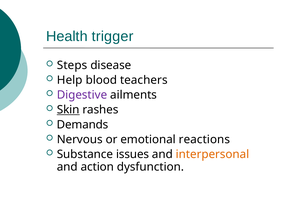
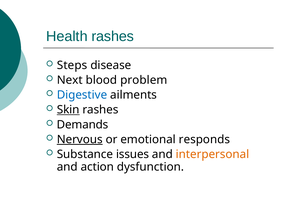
Health trigger: trigger -> rashes (113, 36)
Help: Help -> Next (70, 80)
teachers: teachers -> problem (144, 80)
Digestive colour: purple -> blue (82, 95)
Nervous underline: none -> present (80, 139)
reactions: reactions -> responds (204, 139)
